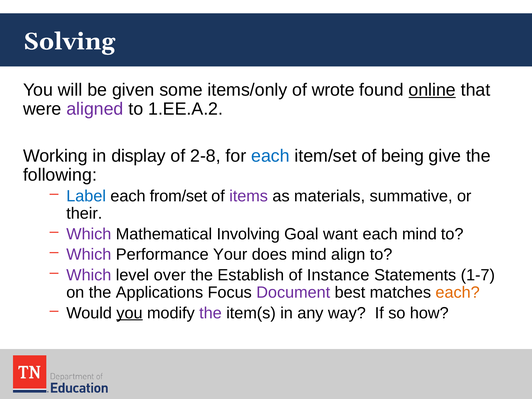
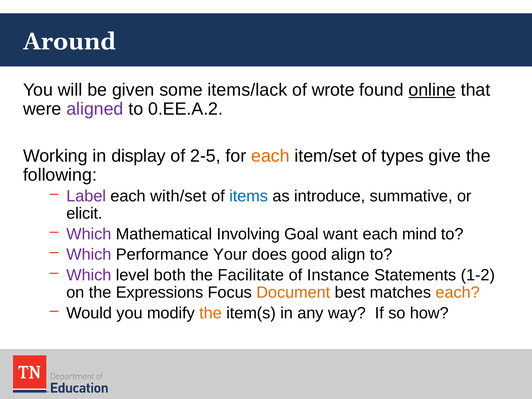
Solving: Solving -> Around (69, 42)
items/only: items/only -> items/lack (247, 90)
1.EE.A.2: 1.EE.A.2 -> 0.EE.A.2 (186, 109)
2-8: 2-8 -> 2-5 (205, 156)
each colour: blue -> orange (270, 156)
being: being -> types (402, 156)
Label colour: blue -> purple (86, 196)
from/set: from/set -> with/set (178, 196)
items colour: purple -> blue (249, 196)
materials: materials -> introduce (330, 196)
their: their -> elicit (84, 214)
does mind: mind -> good (309, 255)
over: over -> both (170, 275)
Establish: Establish -> Facilitate (251, 275)
1-7: 1-7 -> 1-2 (478, 275)
Applications: Applications -> Expressions (159, 293)
Document colour: purple -> orange (293, 293)
you underline: present -> none (129, 313)
the colour: purple -> orange (210, 313)
